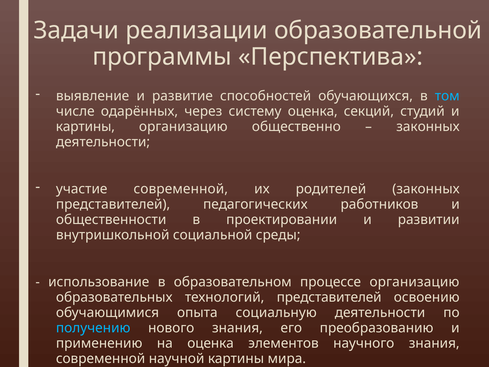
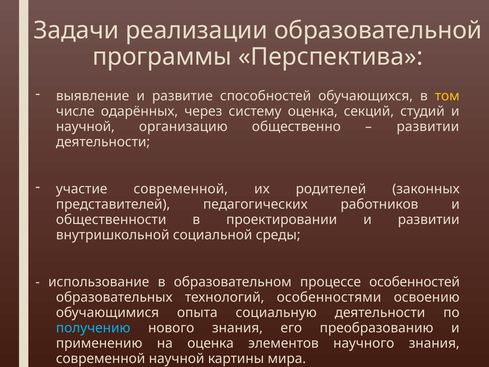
том colour: light blue -> yellow (447, 96)
картины: картины -> научной (85, 126)
законных: законных -> развитии (428, 126)
процессе организацию: организацию -> особенностей (415, 282)
технологий представителей: представителей -> особенностями (329, 297)
